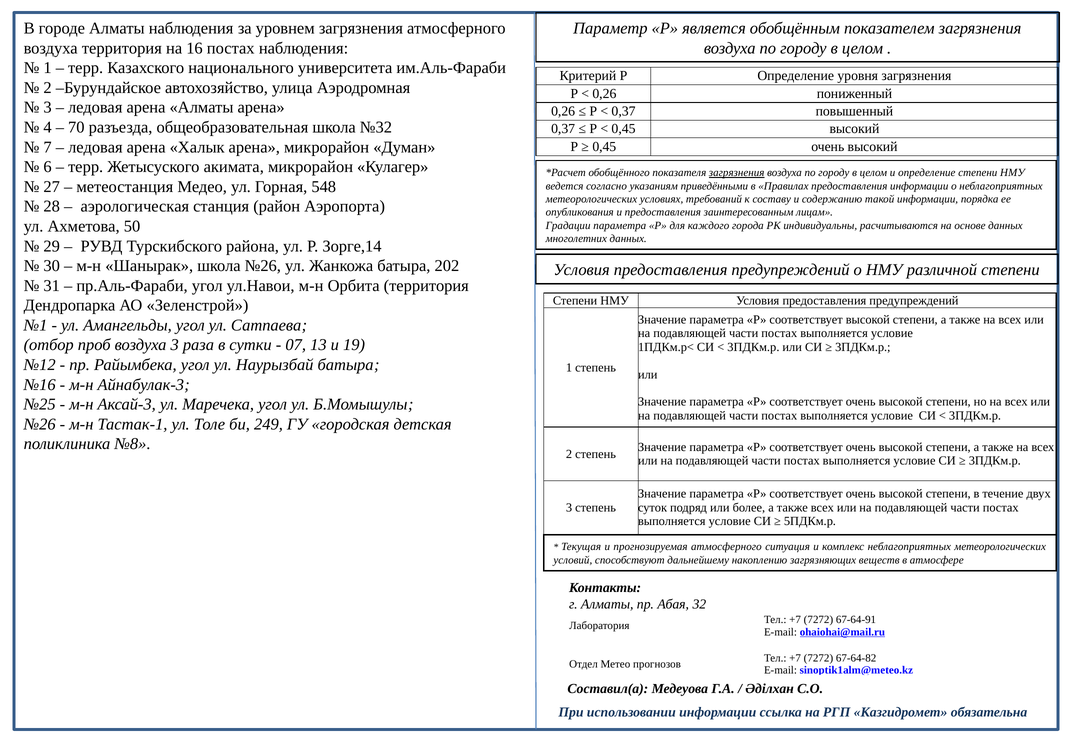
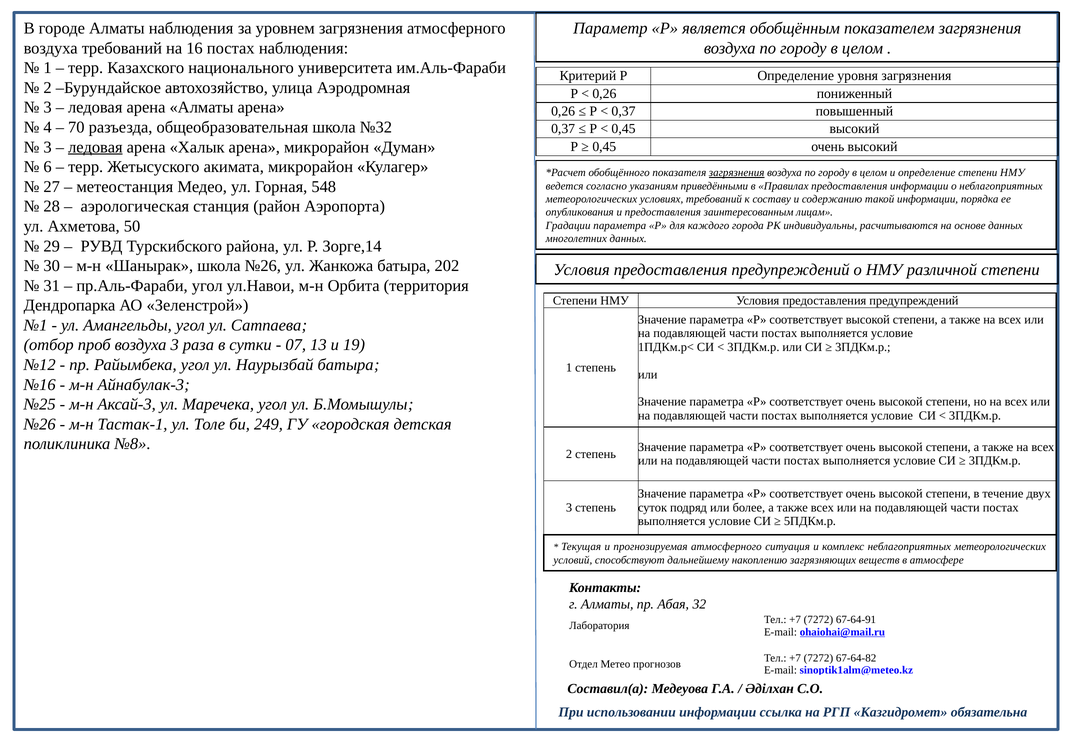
воздуха территория: территория -> требований (122, 48)
7: 7 -> 3 (48, 147)
ледовая underline: none -> present (95, 147)
